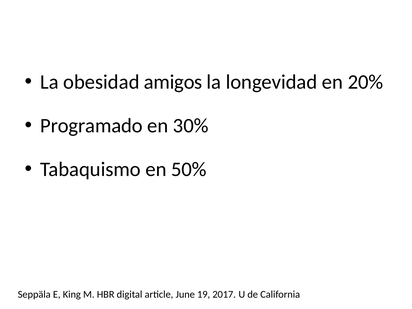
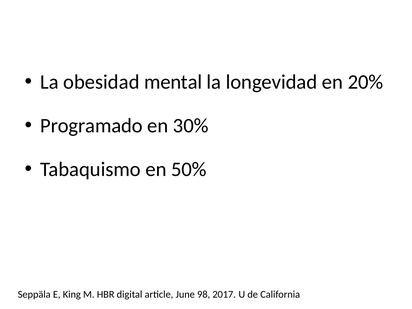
amigos: amigos -> mental (173, 82)
19: 19 -> 98 (204, 294)
